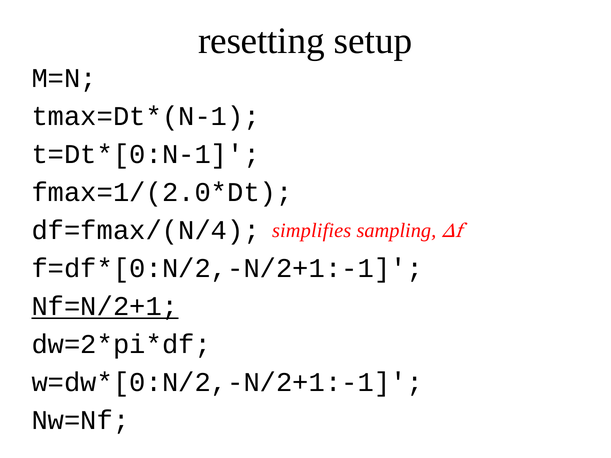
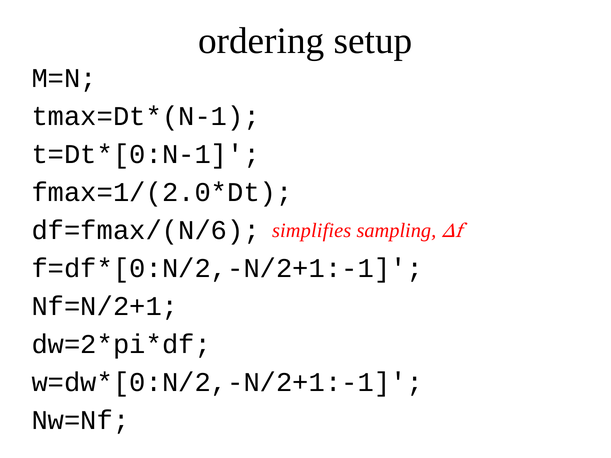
resetting: resetting -> ordering (261, 41)
df=fmax/(N/4: df=fmax/(N/4 -> df=fmax/(N/6 (146, 231)
Nf=N/2+1 underline: present -> none (105, 307)
